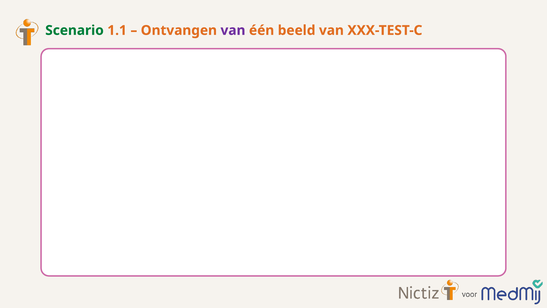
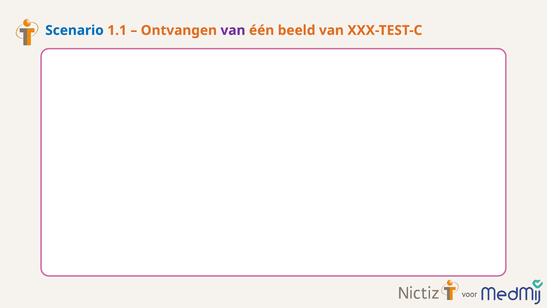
Scenario colour: green -> blue (74, 30)
